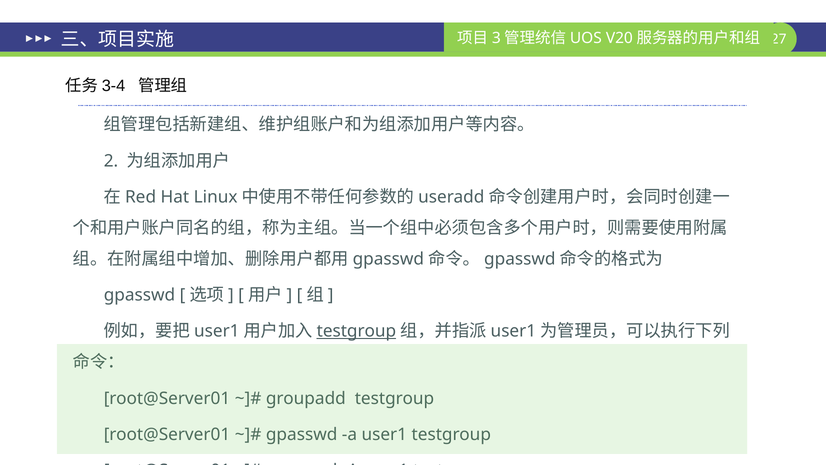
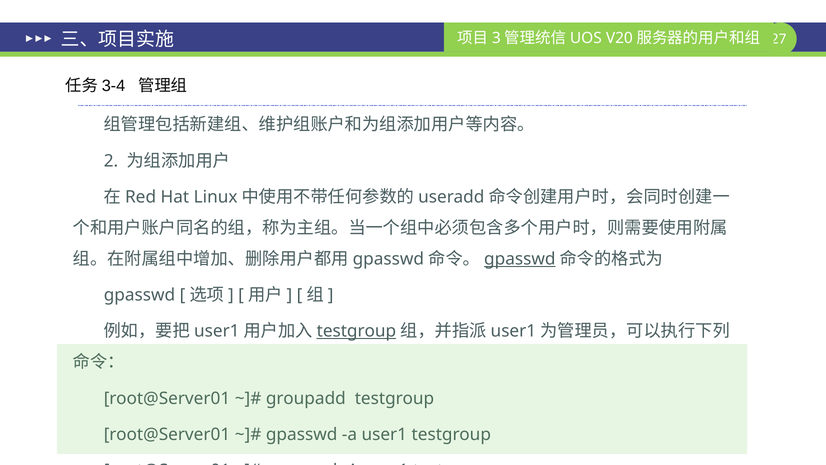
gpasswd underline: none -> present (520, 259)
